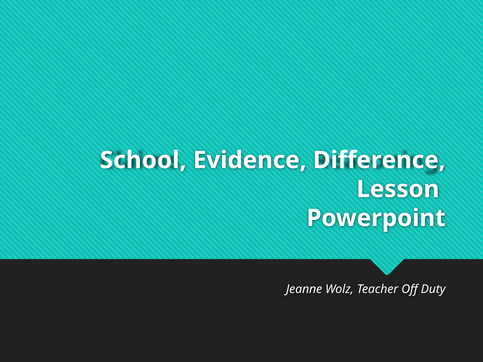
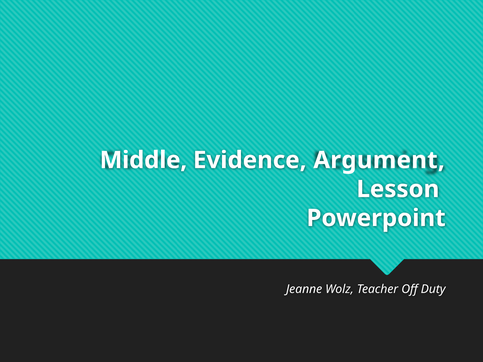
School: School -> Middle (143, 160)
Difference: Difference -> Argument (379, 160)
